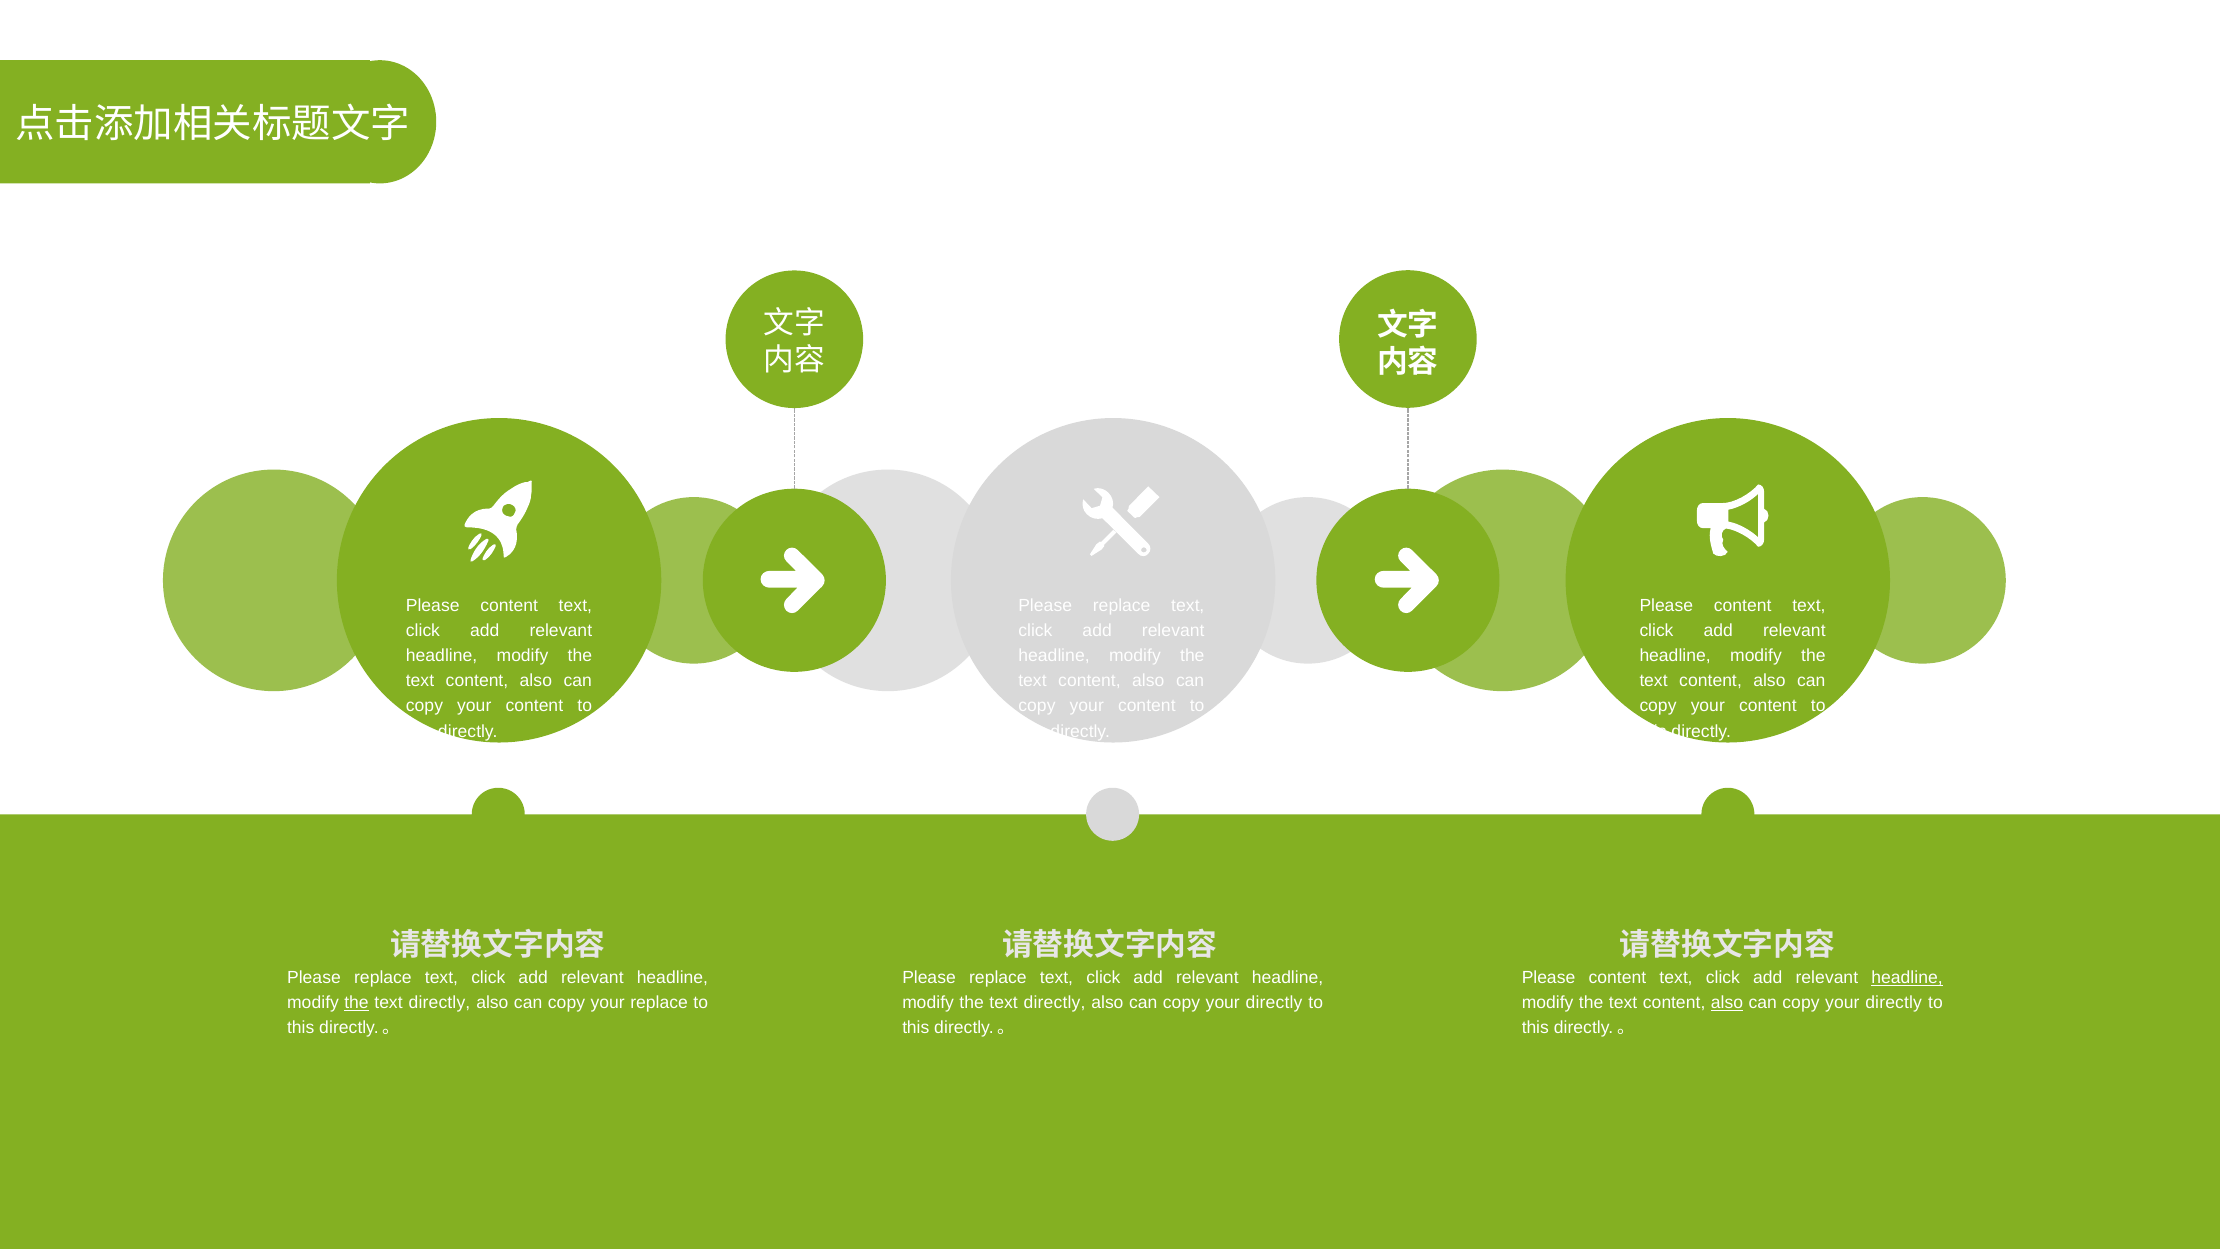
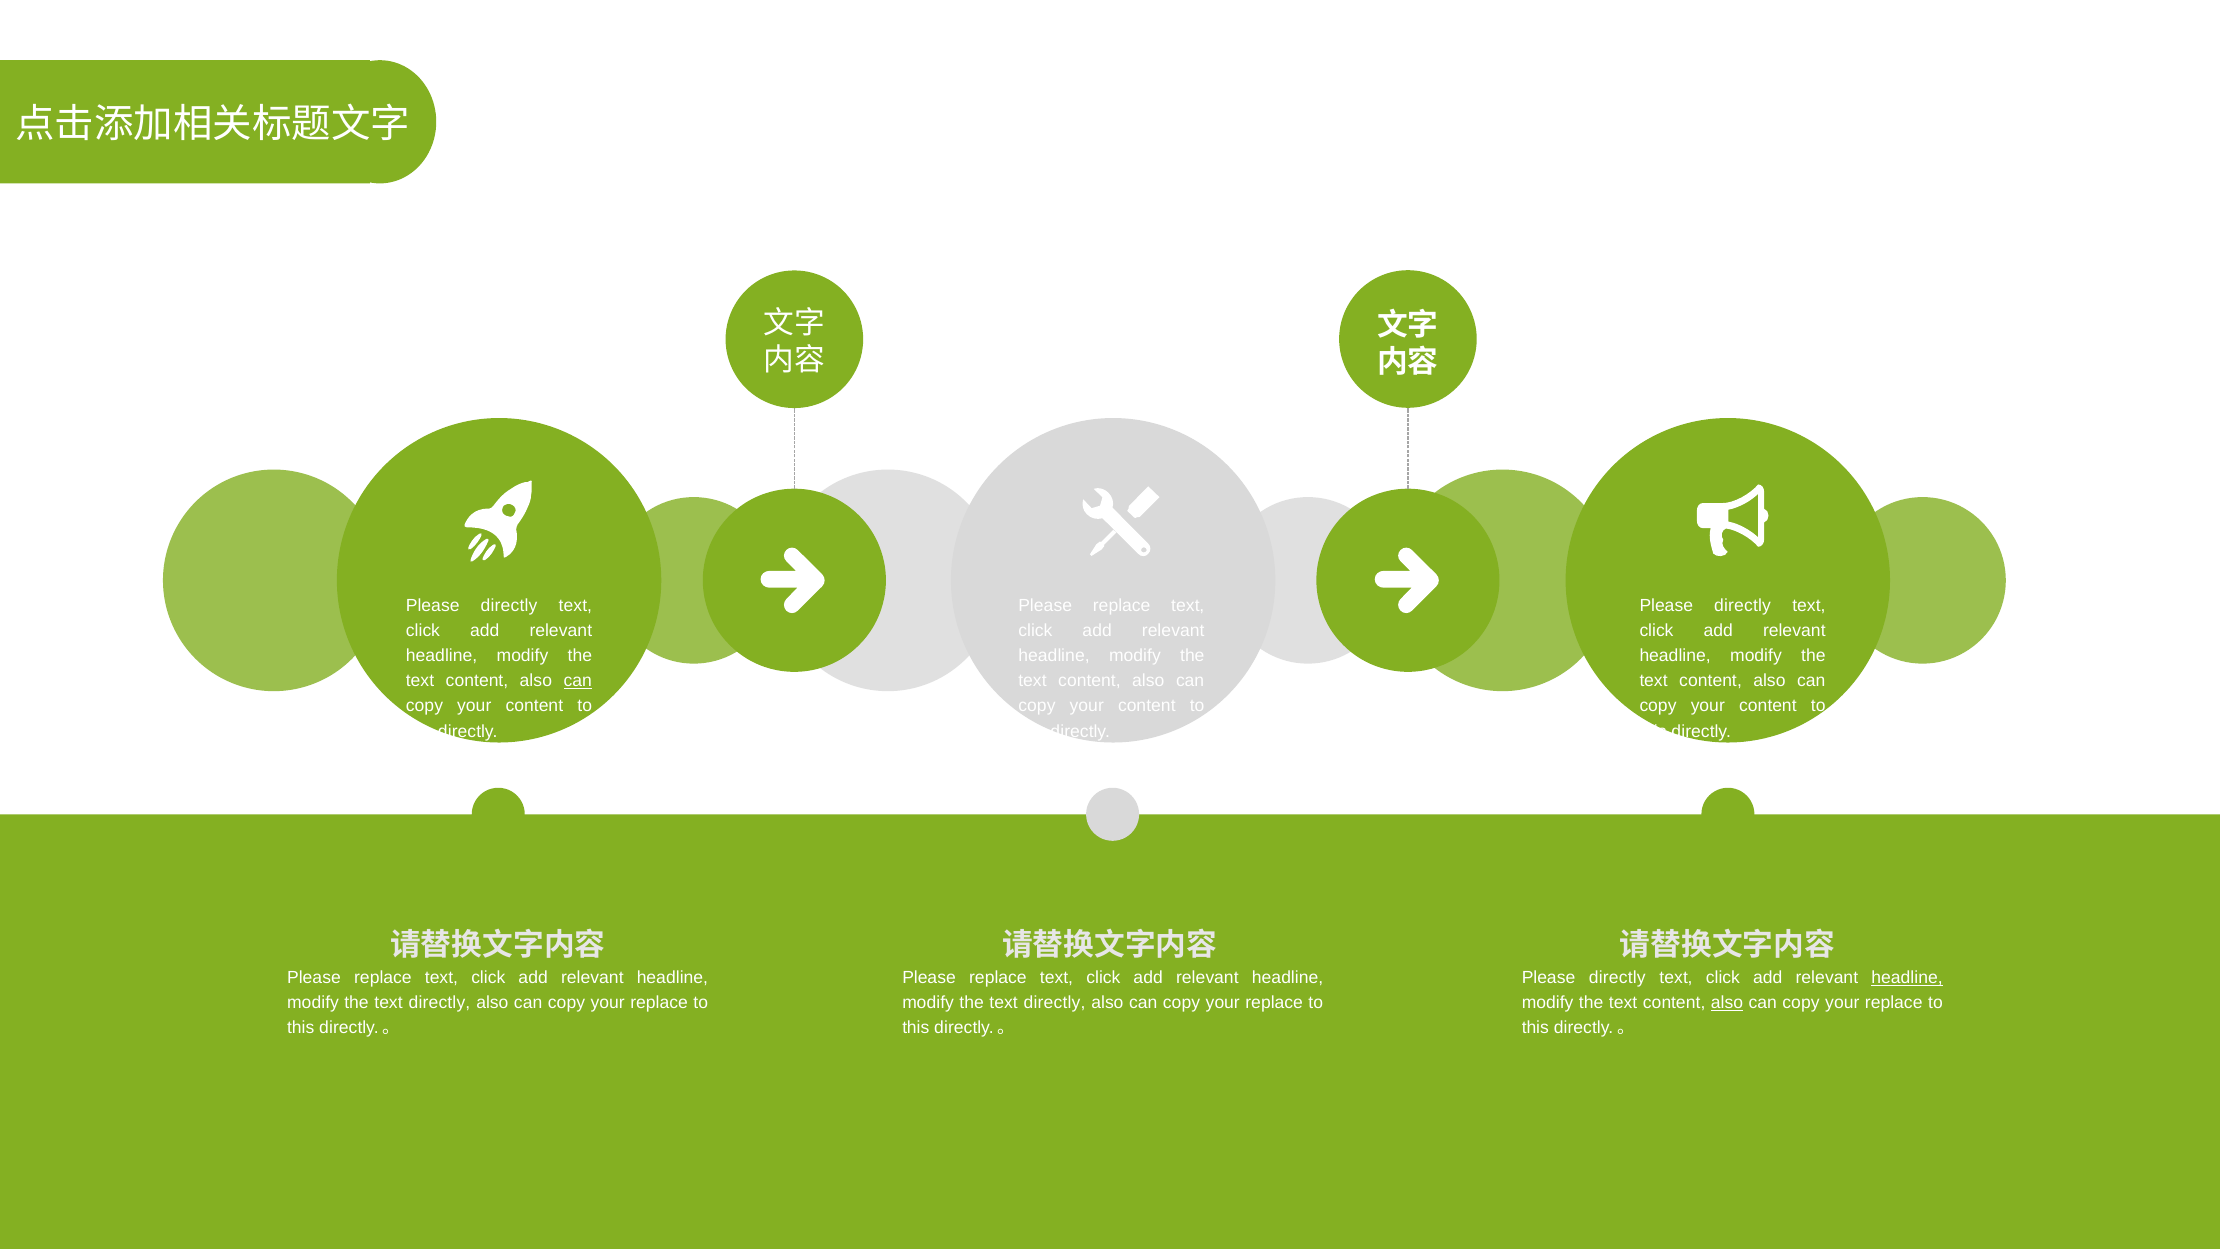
content: content -> directly (509, 605)
content: content -> directly (1743, 605)
can underline: none -> present (578, 681)
content: content -> directly (1617, 977)
the underline: present -> none (356, 1002)
directly: directly -> replace (1274, 1002)
directly: directly -> replace (1894, 1002)
